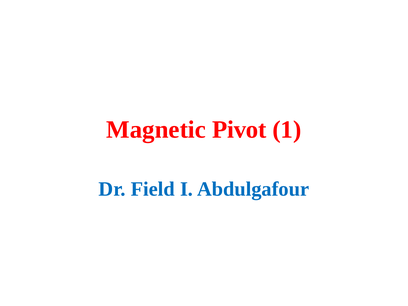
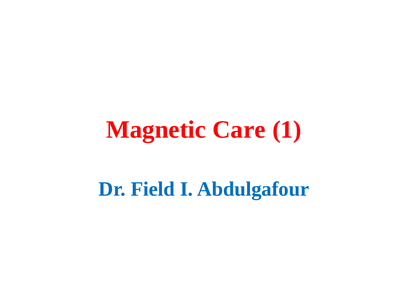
Pivot: Pivot -> Care (239, 130)
